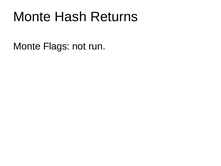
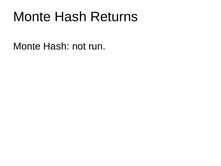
Flags: Flags -> Hash (56, 46)
